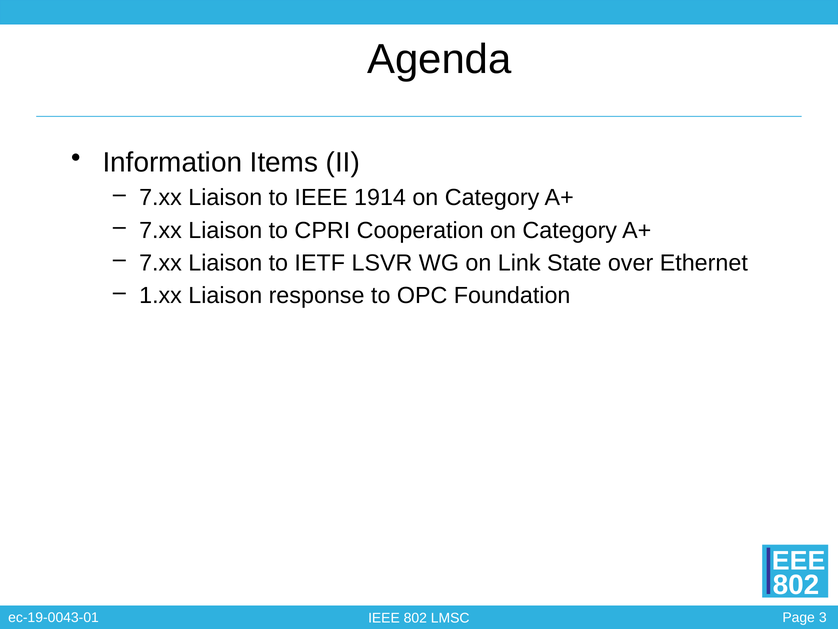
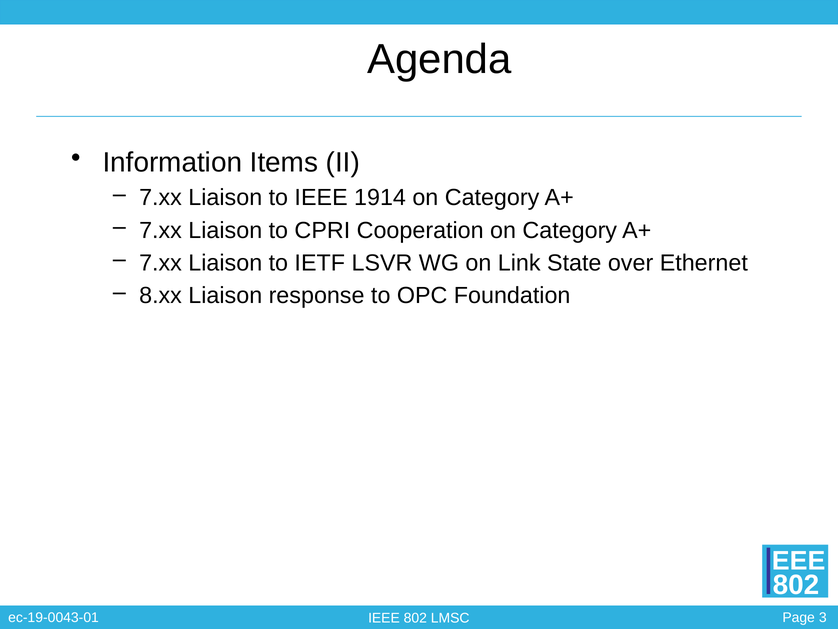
1.xx: 1.xx -> 8.xx (161, 295)
